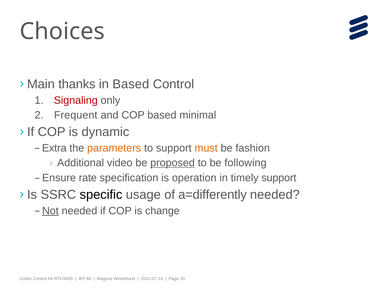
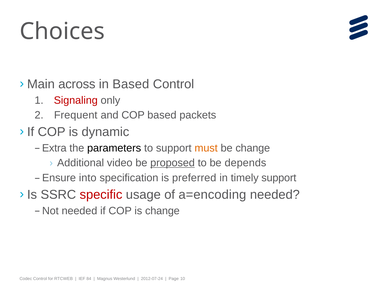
thanks: thanks -> across (77, 84)
minimal: minimal -> packets (198, 115)
parameters colour: orange -> black (114, 148)
be fashion: fashion -> change (253, 148)
following: following -> depends (245, 163)
rate: rate -> into (88, 178)
operation: operation -> preferred (194, 178)
specific colour: black -> red (101, 195)
a=differently: a=differently -> a=encoding (212, 195)
Not underline: present -> none (50, 211)
